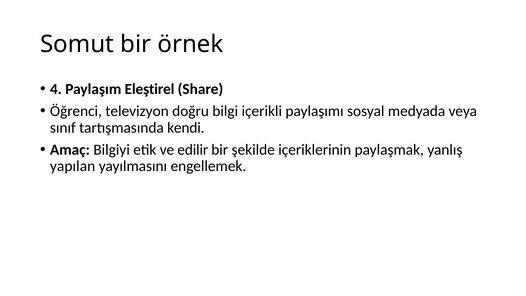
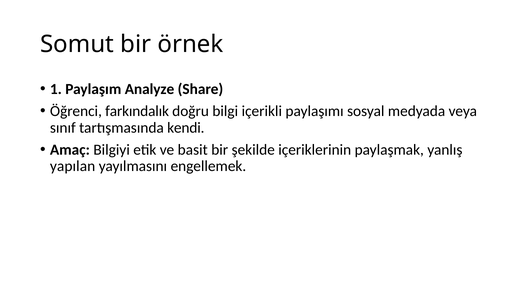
4: 4 -> 1 (56, 89)
Eleştirel: Eleştirel -> Analyze (149, 89)
televizyon: televizyon -> farkındalık (137, 111)
edilir: edilir -> basit (193, 150)
